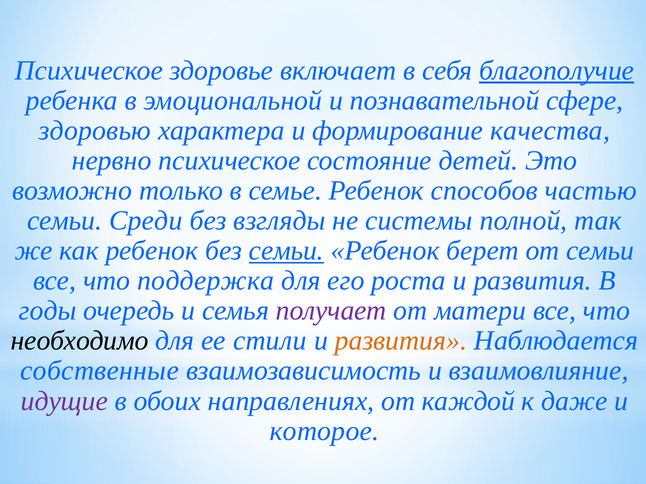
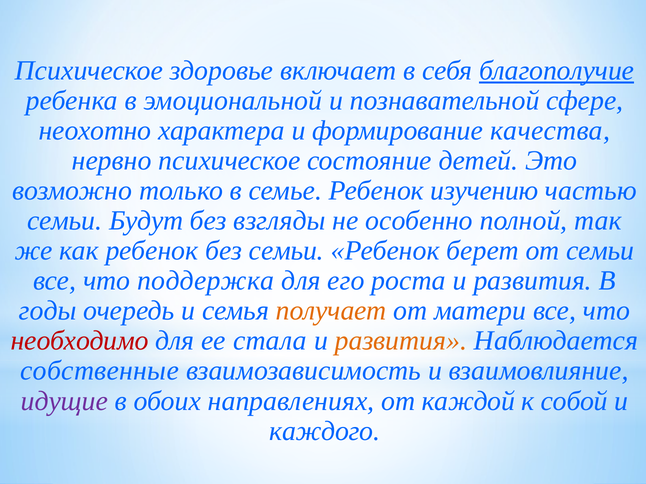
здоровью: здоровью -> неохотно (95, 131)
способов: способов -> изучению (485, 191)
Среди: Среди -> Будут (146, 221)
системы: системы -> особенно (419, 221)
семьи underline: present -> none (286, 251)
получает colour: purple -> orange (331, 311)
необходимо colour: black -> red (80, 341)
стили: стили -> стала (270, 341)
даже: даже -> собой (574, 401)
которое: которое -> каждого (325, 431)
